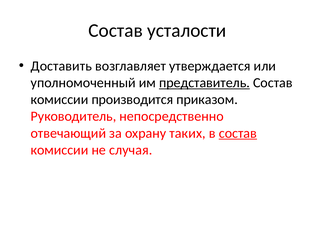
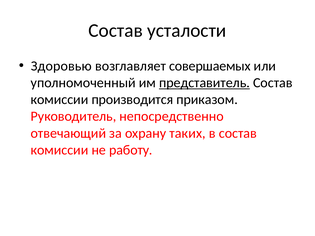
Доставить: Доставить -> Здоровью (61, 66)
утверждается: утверждается -> совершаемых (210, 66)
состав underline: present -> none (238, 133)
случая: случая -> работу (131, 150)
